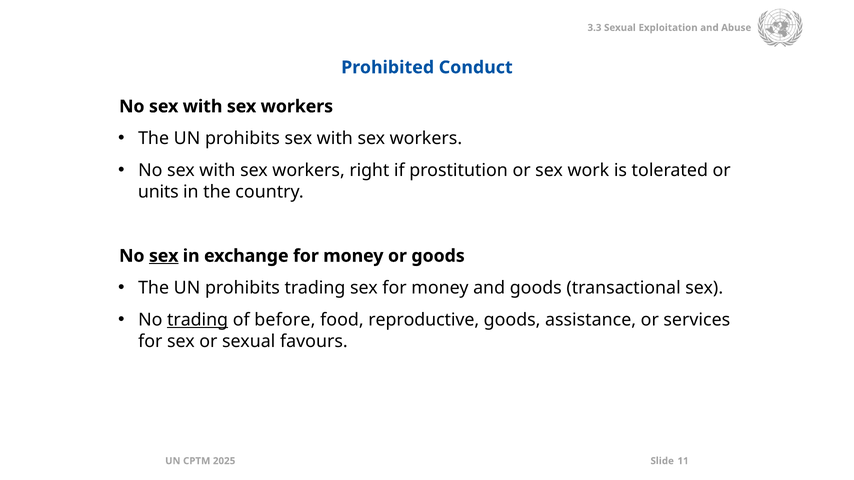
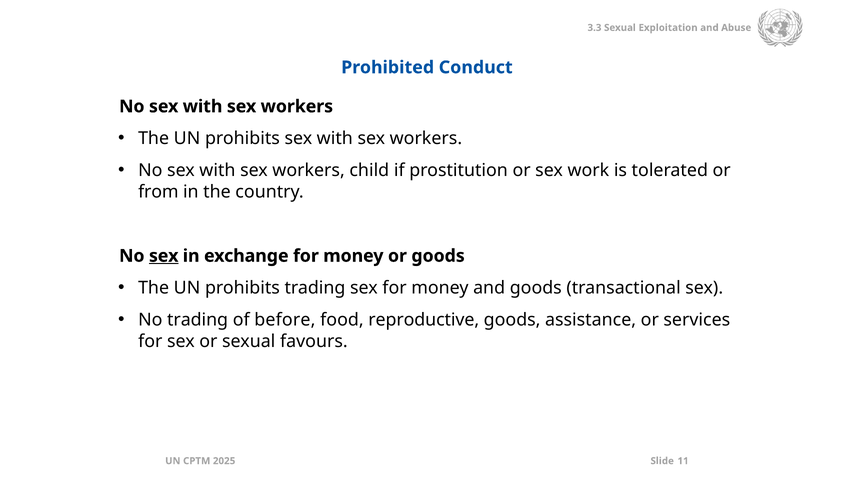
right: right -> child (369, 171)
units: units -> from (158, 192)
trading underline: present -> none (198, 320)
